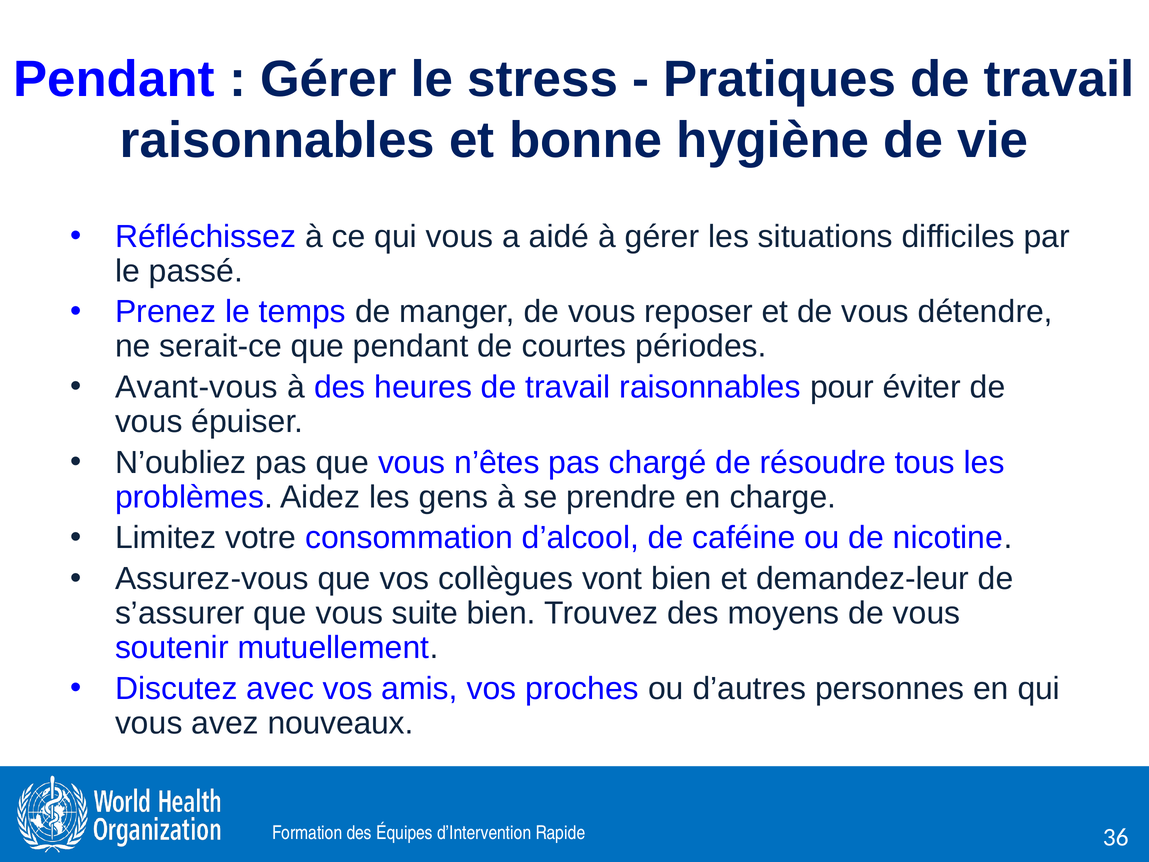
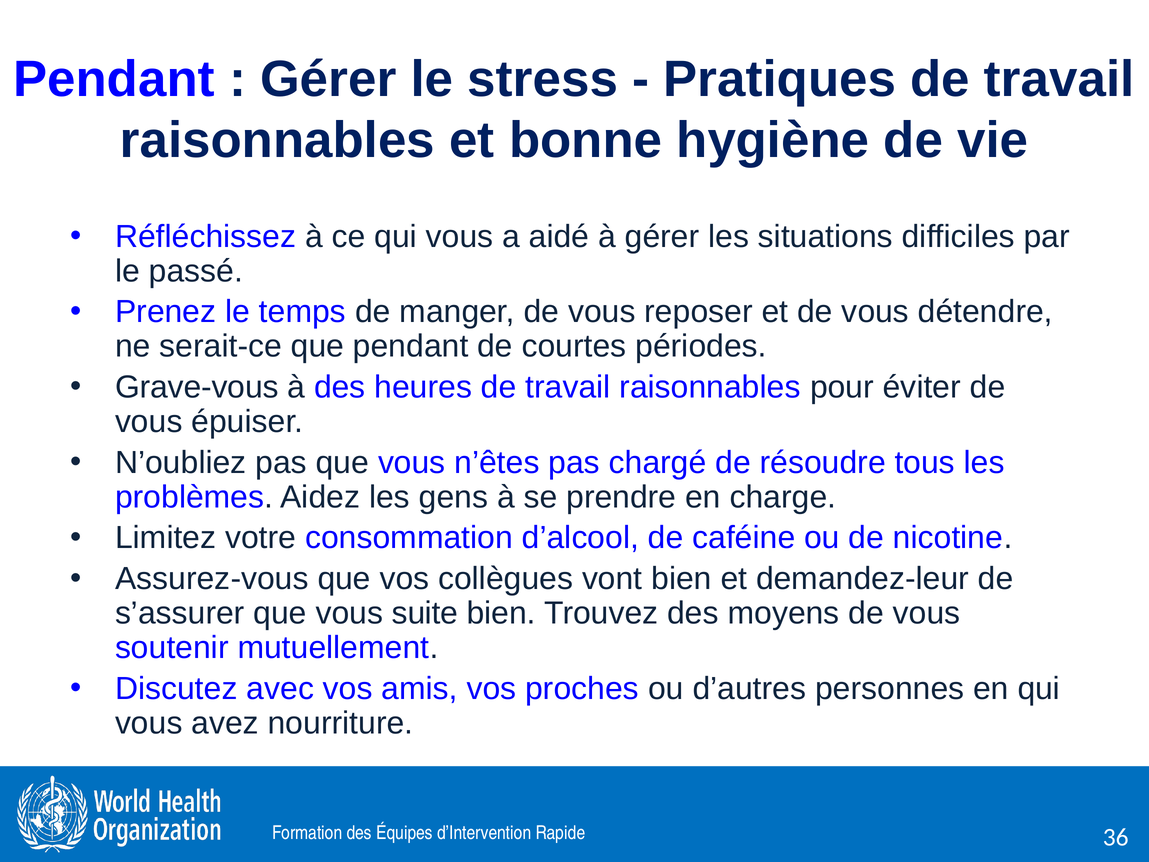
Avant-vous: Avant-vous -> Grave-vous (197, 387)
nouveaux: nouveaux -> nourriture (341, 723)
